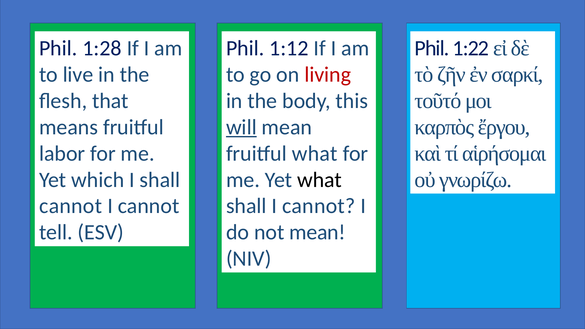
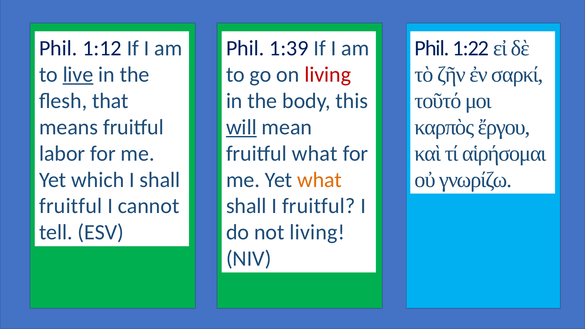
1:28: 1:28 -> 1:12 (102, 48)
1:12: 1:12 -> 1:39 (289, 48)
live underline: none -> present (78, 74)
what colour: black -> orange (320, 180)
cannot: cannot -> fruitful (71, 206)
shall I cannot: cannot -> fruitful (319, 206)
not mean: mean -> living (317, 232)
